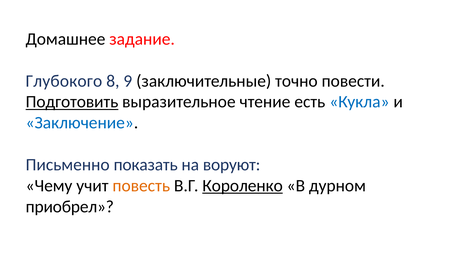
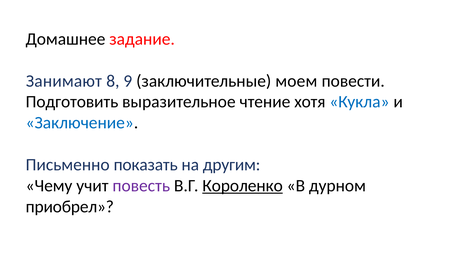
Глубокого: Глубокого -> Занимают (64, 81)
точно: точно -> моем (296, 81)
Подготовить underline: present -> none (72, 102)
есть: есть -> хотя (310, 102)
воруют: воруют -> другим (232, 164)
повесть colour: orange -> purple (141, 185)
